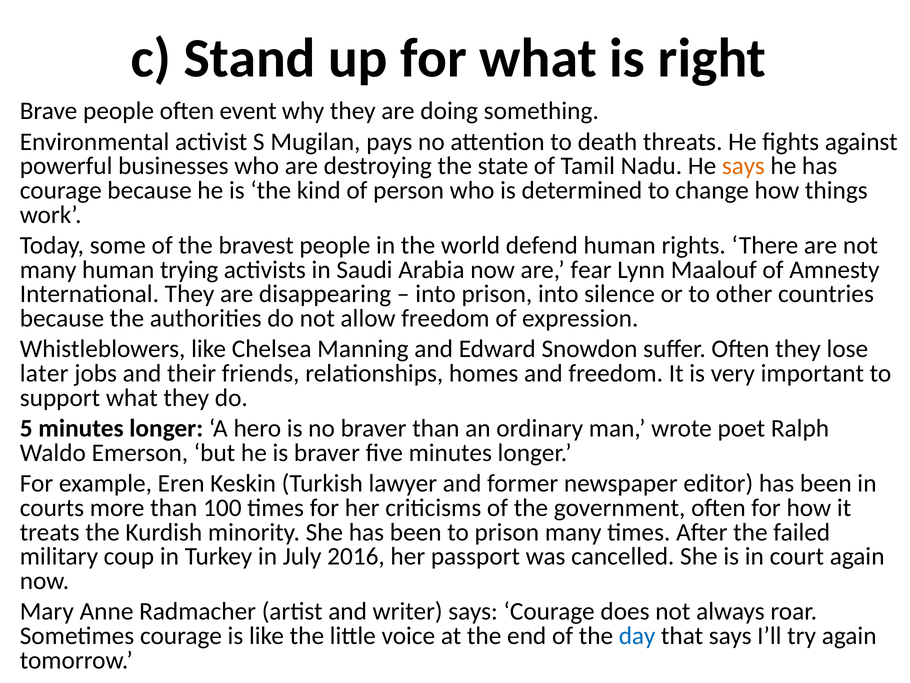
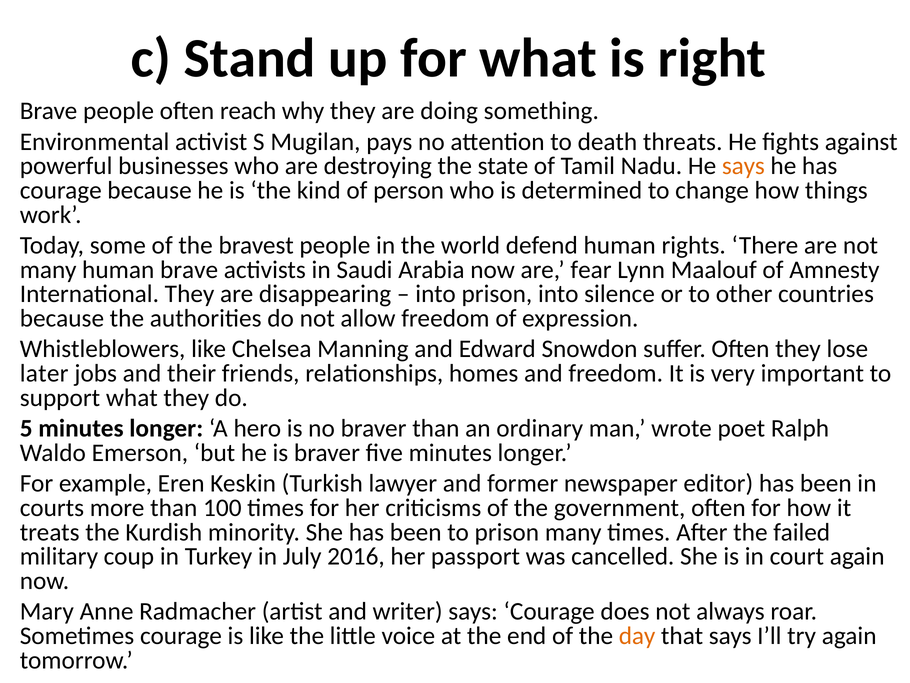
event: event -> reach (248, 111)
human trying: trying -> brave (189, 270)
day colour: blue -> orange (637, 635)
